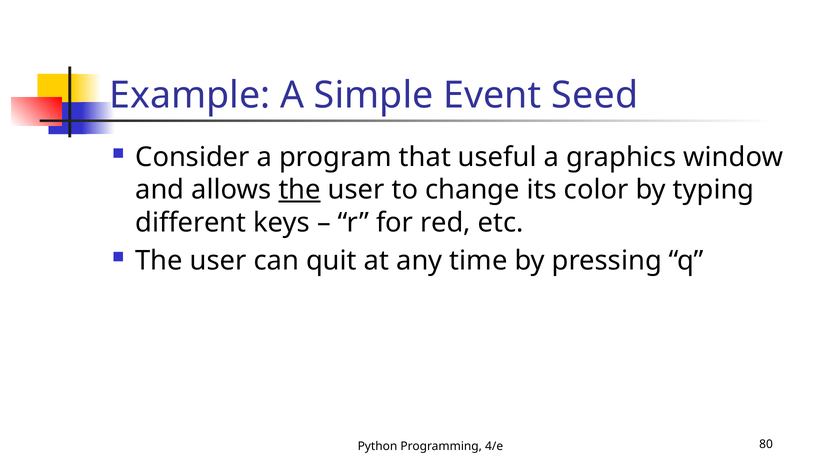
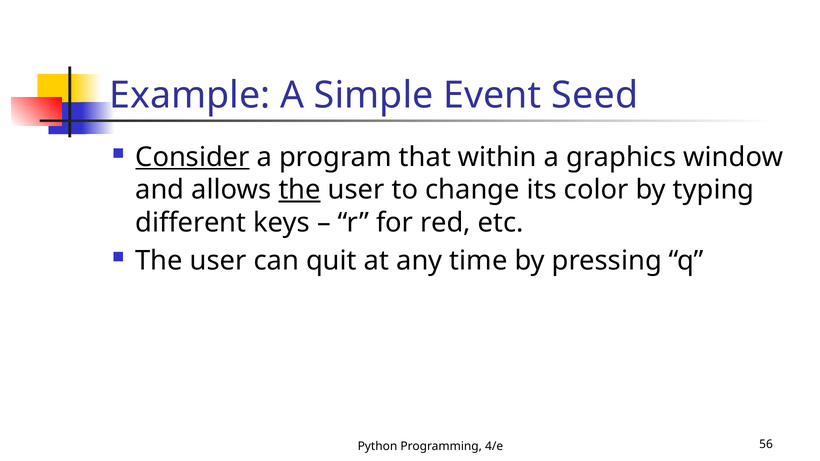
Consider underline: none -> present (192, 157)
useful: useful -> within (497, 157)
80: 80 -> 56 (766, 445)
